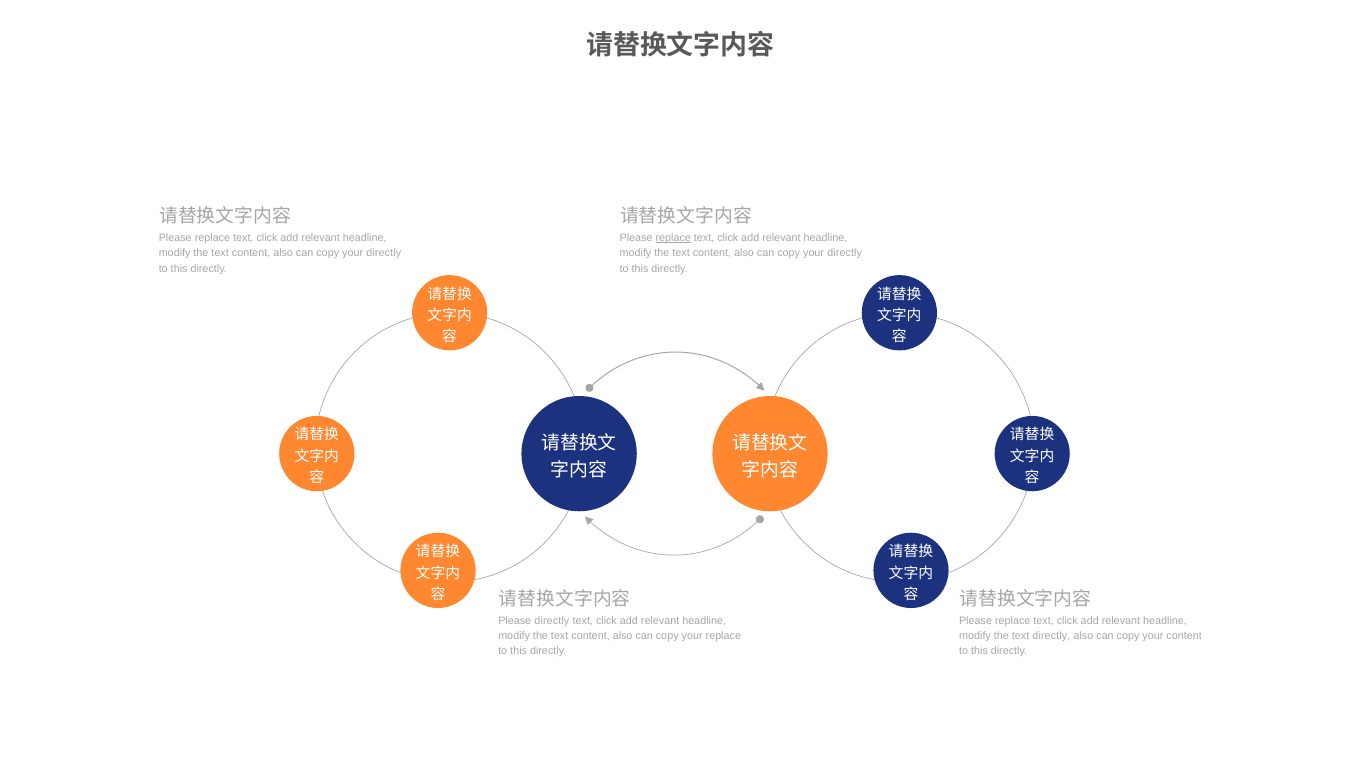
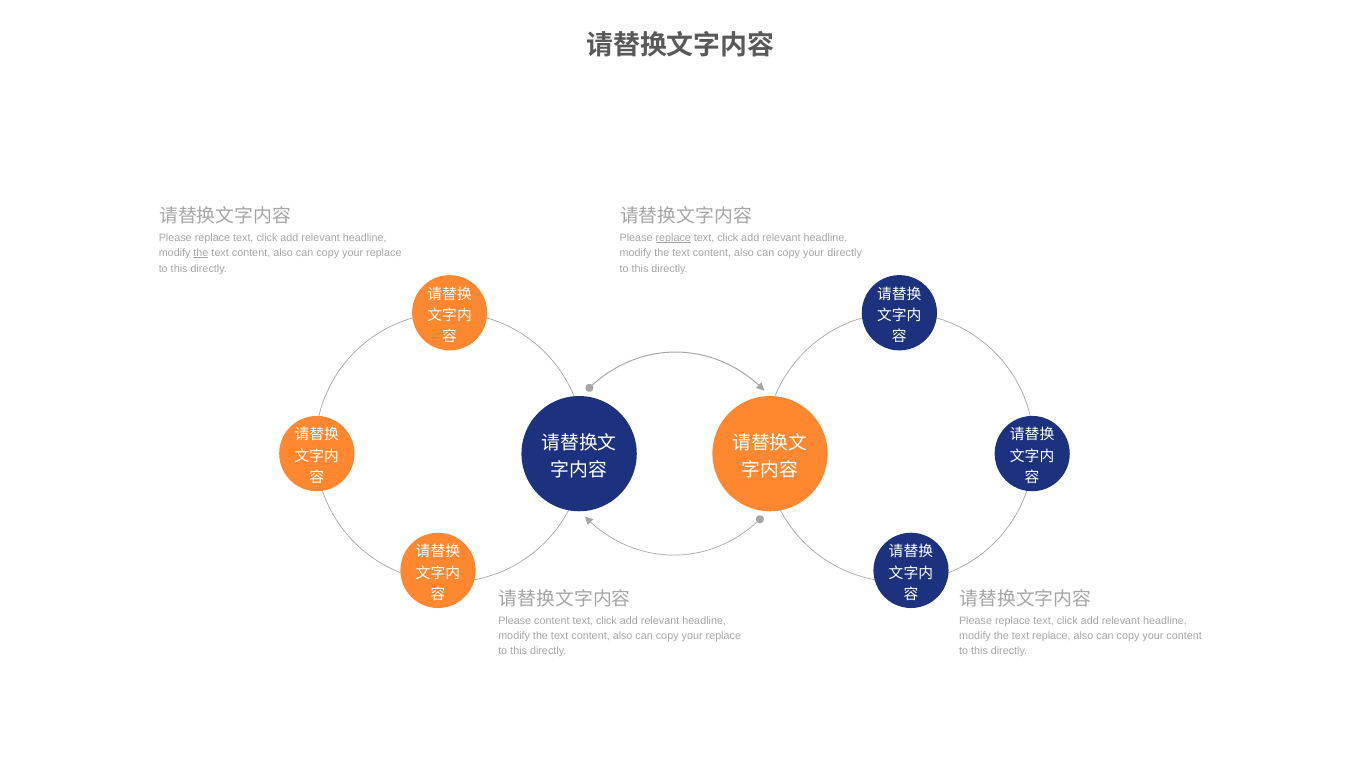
the underline: none -> present (201, 253)
directly: directly -> replace (384, 253)
Please directly: directly -> content (552, 620)
text directly: directly -> replace (1051, 636)
